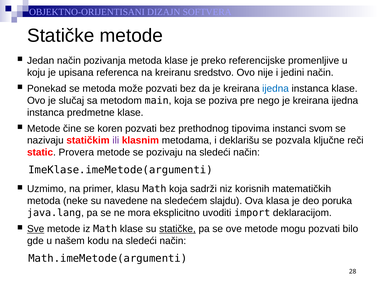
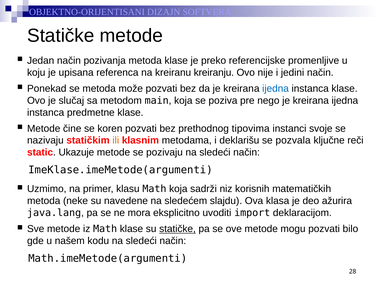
sredstvo: sredstvo -> kreiranju (214, 73)
svom: svom -> svoje (321, 129)
ili colour: purple -> orange (116, 141)
Provera: Provera -> Ukazuje (76, 153)
poruka: poruka -> ažurira (337, 201)
Sve underline: present -> none (36, 229)
